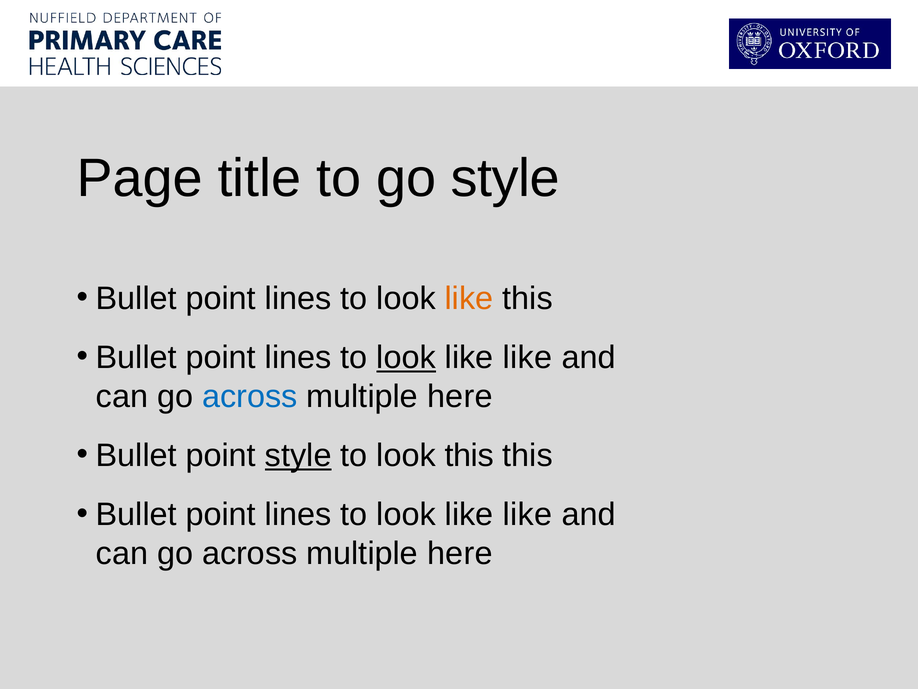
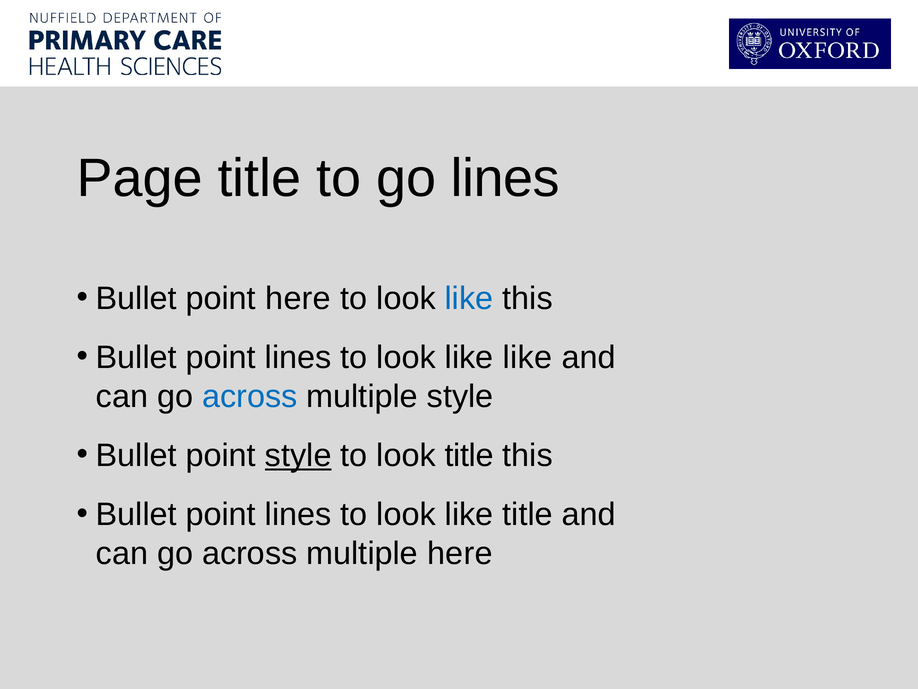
go style: style -> lines (505, 178)
lines: lines -> here (298, 298)
like colour: orange -> blue (469, 298)
look underline: present -> none (406, 357)
here: here -> style (460, 396)
look this: this -> title (469, 455)
like: like -> title (528, 515)
